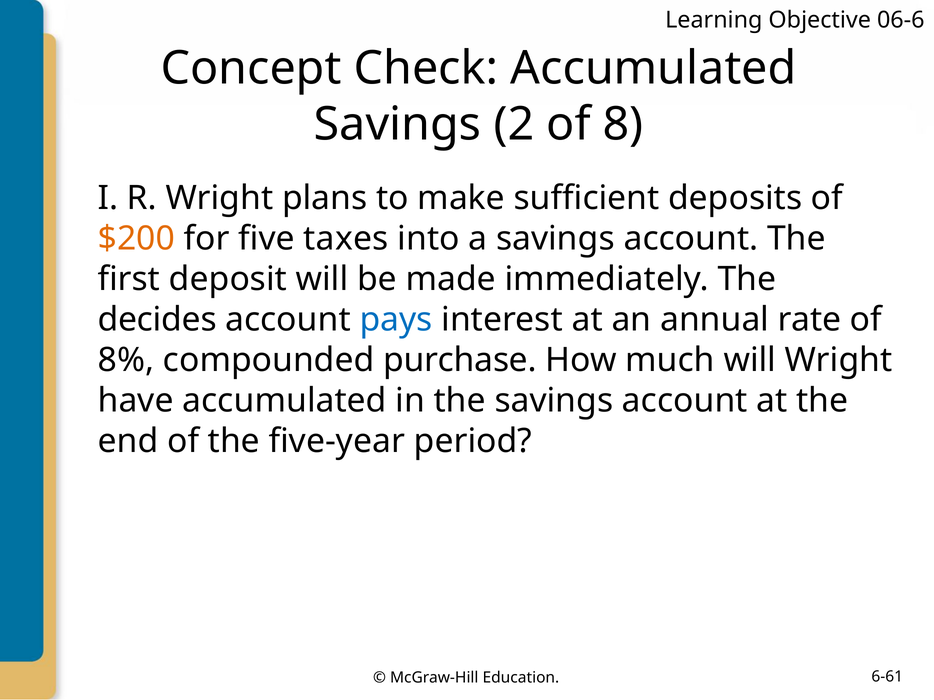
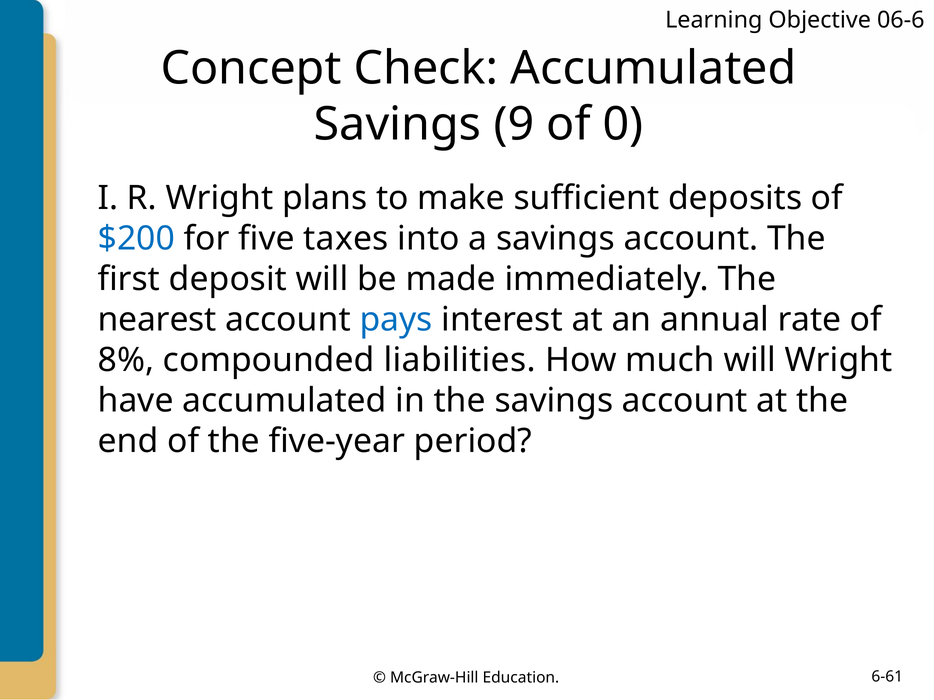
2: 2 -> 9 (514, 125)
8: 8 -> 0 (623, 125)
$200 colour: orange -> blue (136, 239)
decides: decides -> nearest (157, 320)
purchase: purchase -> liabilities (460, 360)
